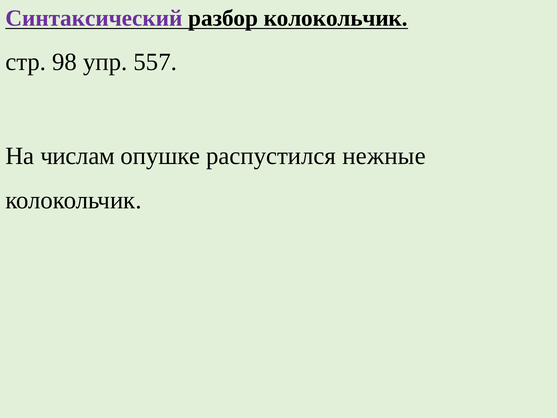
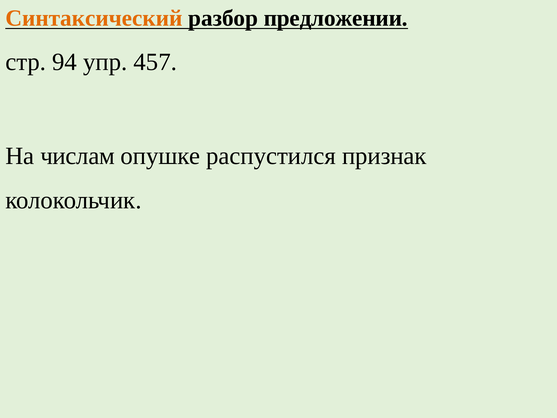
Синтаксический colour: purple -> orange (94, 18)
разбор колокольчик: колокольчик -> предложении (336, 18)
98: 98 -> 94 (65, 62)
557: 557 -> 457 (155, 62)
нежные: нежные -> признак (384, 156)
